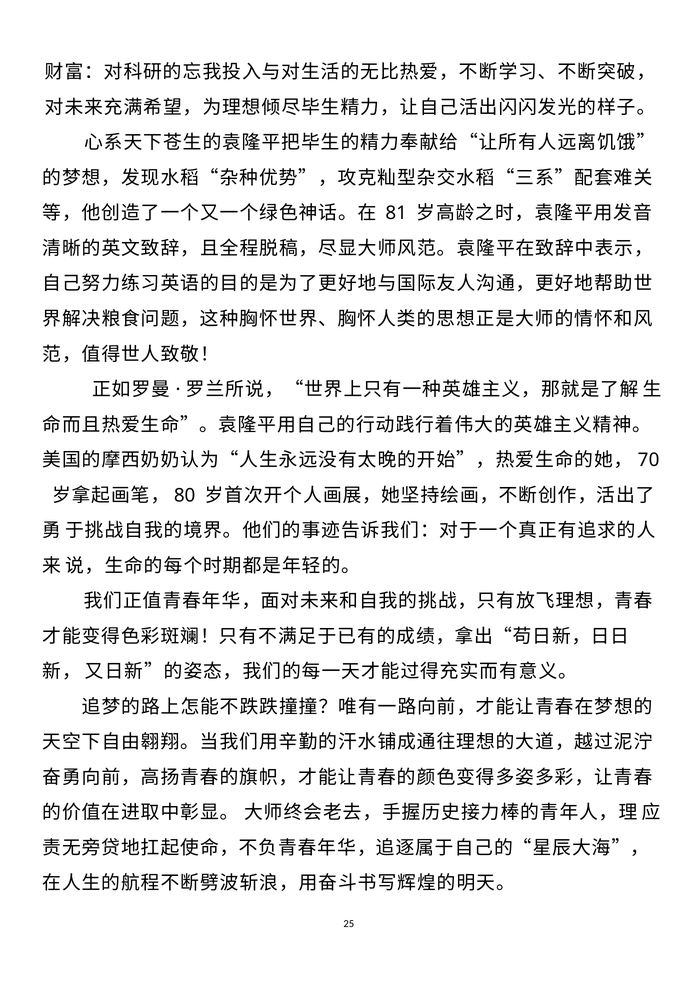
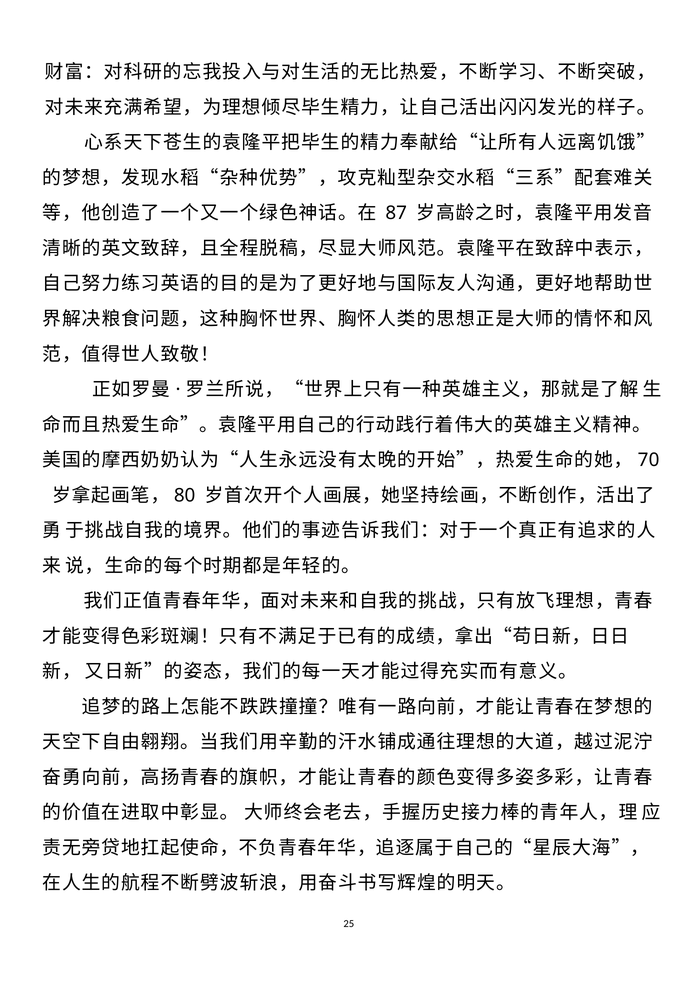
81: 81 -> 87 (396, 213)
